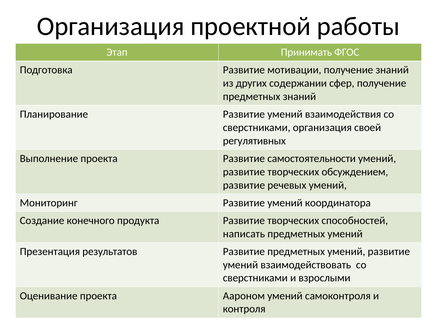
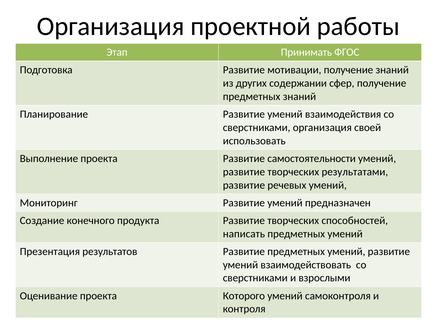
регулятивных: регулятивных -> использовать (254, 141)
обсуждением: обсуждением -> результатами (355, 172)
координатора: координатора -> предназначен (338, 203)
Аароном: Аароном -> Которого (244, 296)
